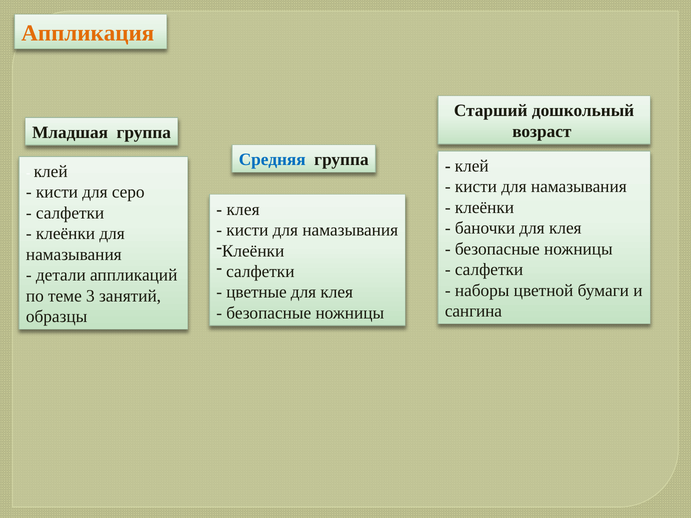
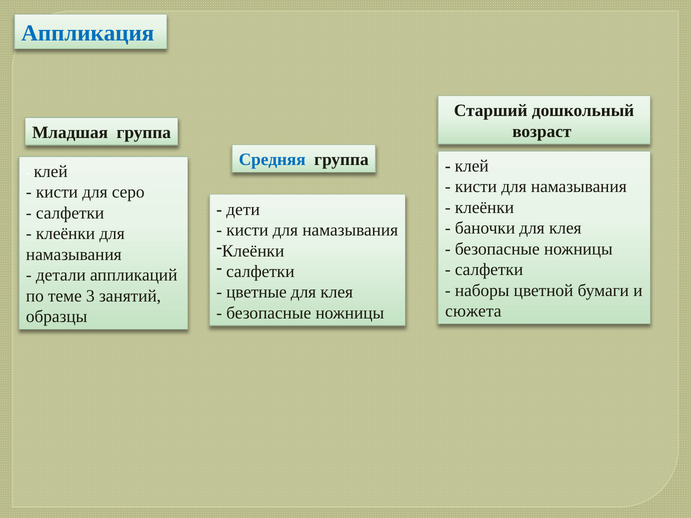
Аппликация colour: orange -> blue (88, 33)
клея: клея -> дети (243, 209)
сангина: сангина -> сюжета (473, 311)
